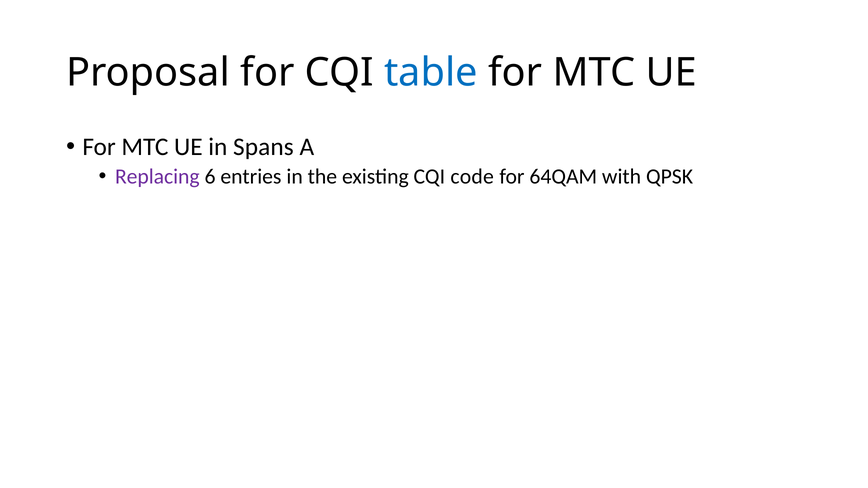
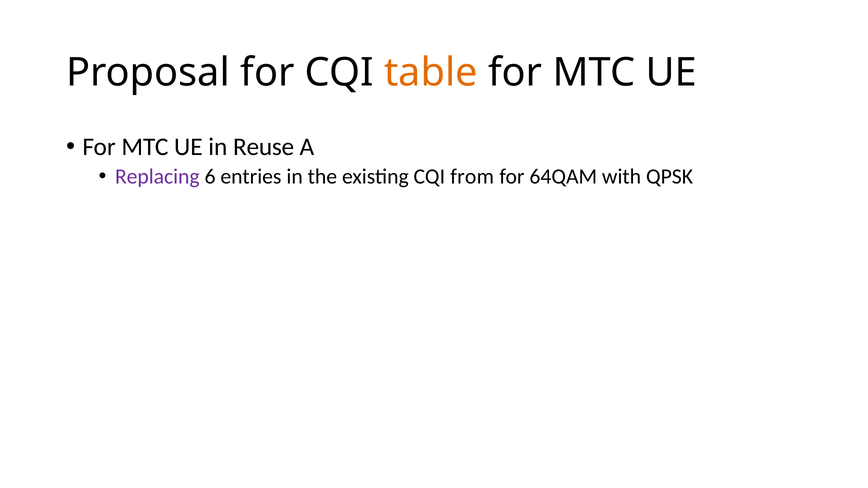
table colour: blue -> orange (431, 73)
Spans: Spans -> Reuse (264, 147)
code: code -> from (472, 177)
